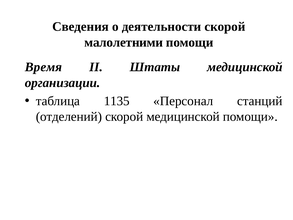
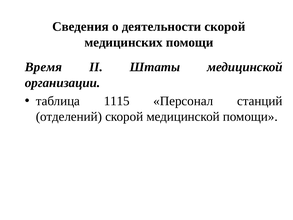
малолетними: малолетними -> медицинских (124, 42)
1135: 1135 -> 1115 (117, 101)
